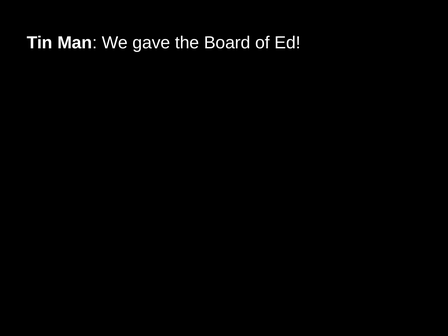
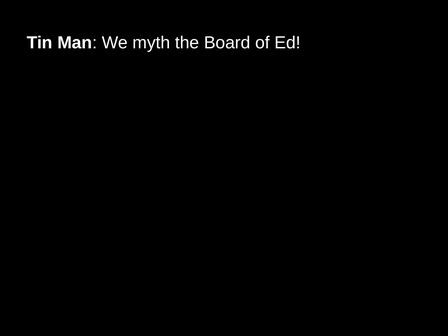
gave: gave -> myth (151, 43)
